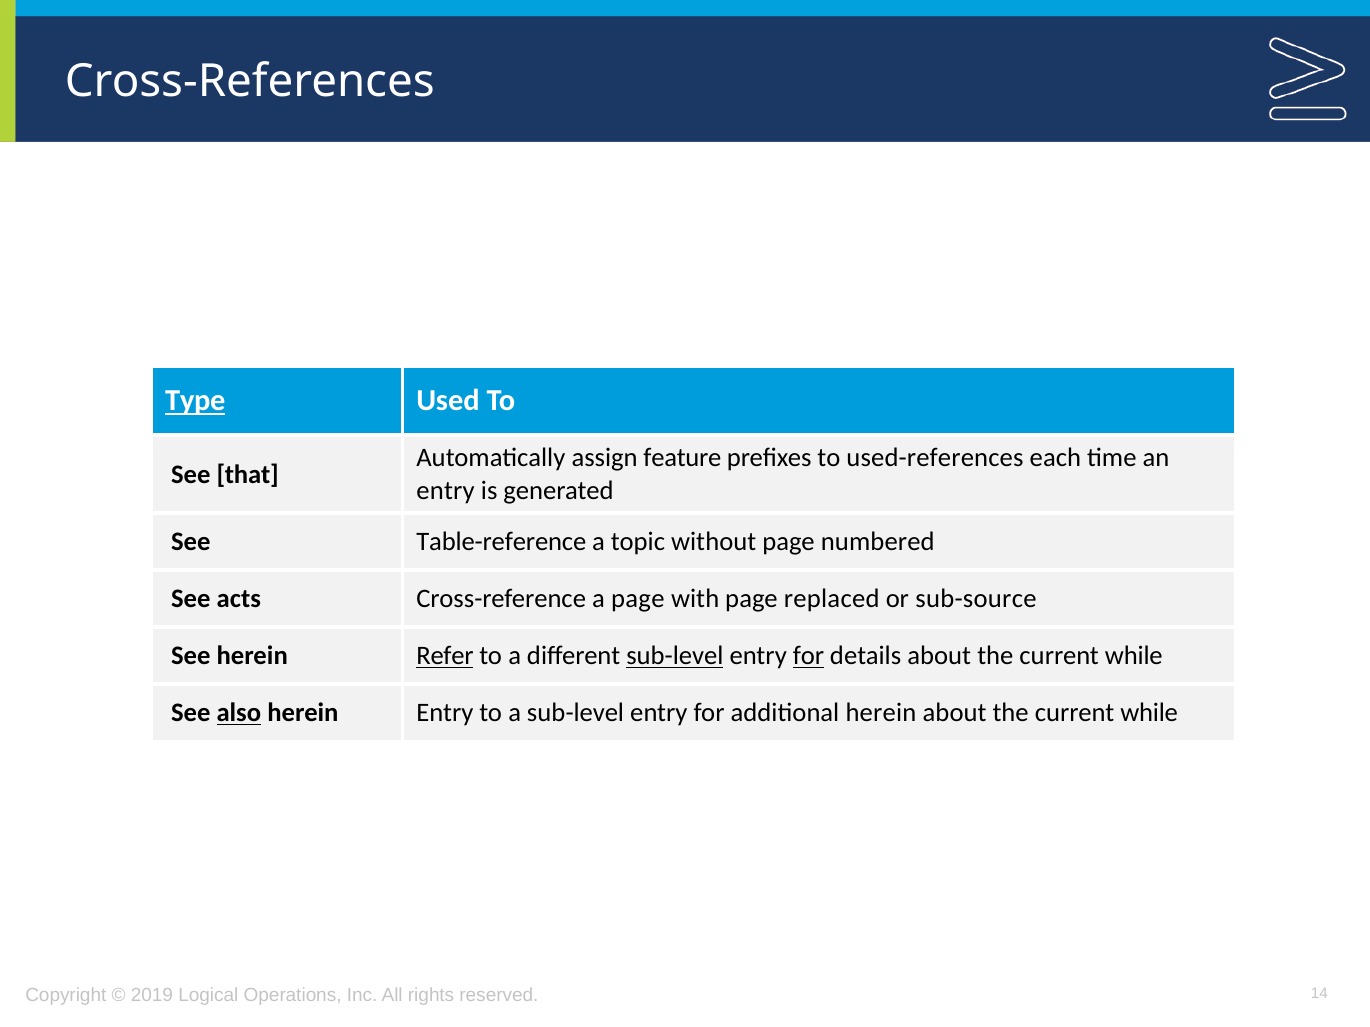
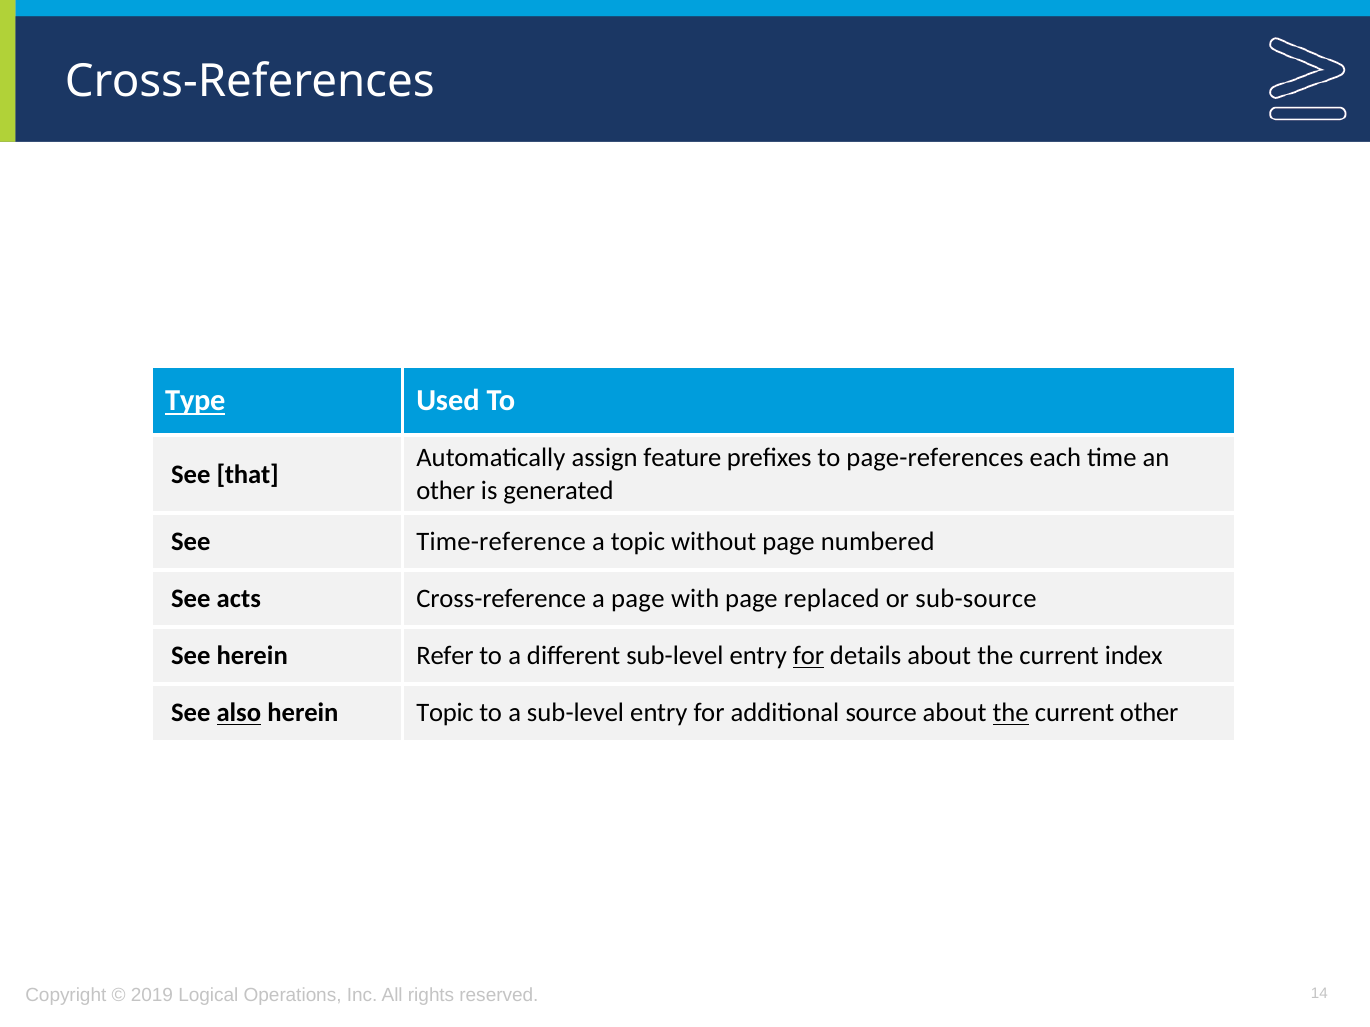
used-references: used-references -> page-references (935, 458)
entry: entry -> other (446, 491)
Table-reference: Table-reference -> Time-reference (501, 542)
Refer underline: present -> none (445, 656)
sub-level underline: present -> none (675, 656)
while: while -> index (1134, 656)
herein Entry: Entry -> Topic (445, 714)
additional herein: herein -> source (881, 714)
the underline: none -> present (1011, 714)
while: while -> other (1149, 714)
